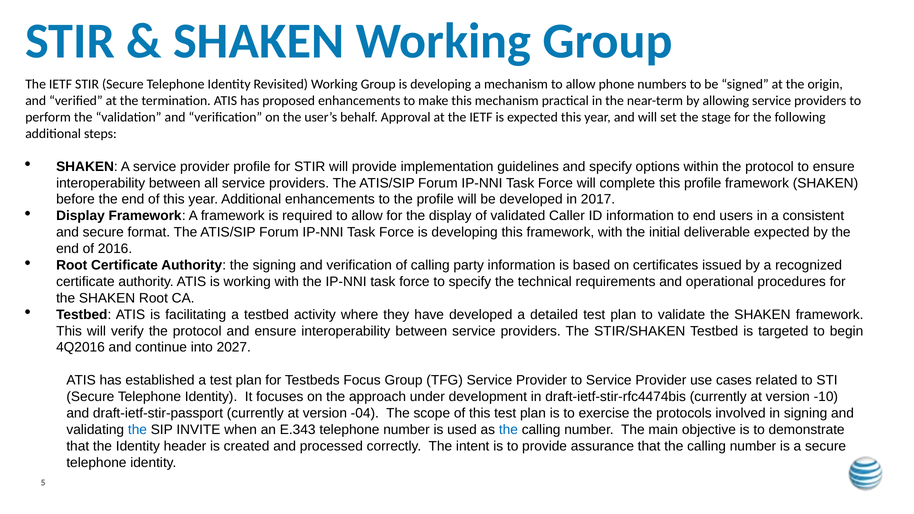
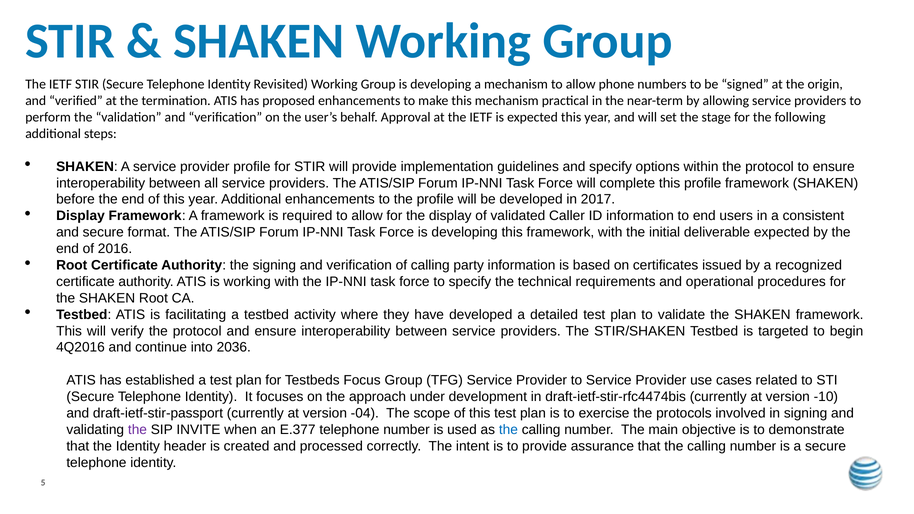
2027: 2027 -> 2036 (234, 348)
the colour: blue -> purple (137, 430)
E.343: E.343 -> E.377 (298, 430)
